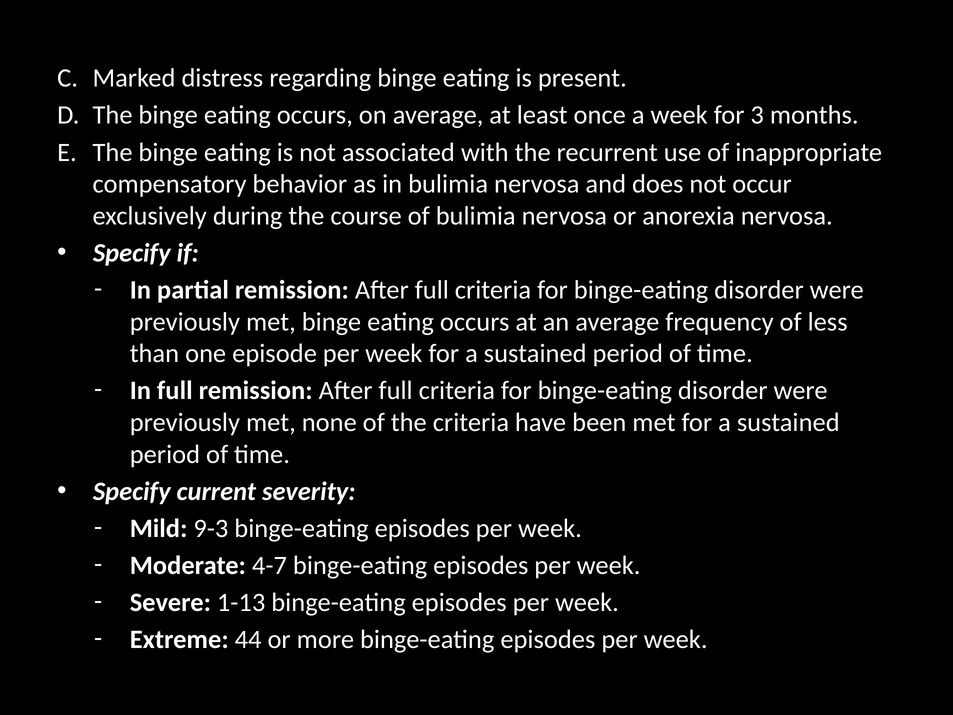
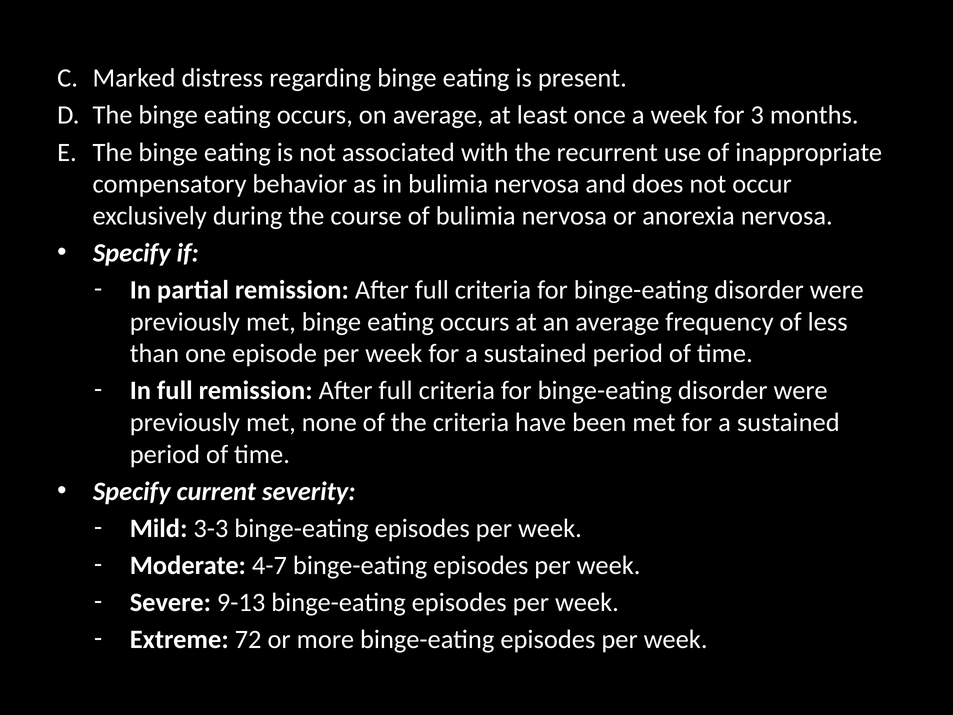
9-3: 9-3 -> 3-3 (211, 528)
1-13: 1-13 -> 9-13 (241, 602)
44: 44 -> 72 (248, 639)
